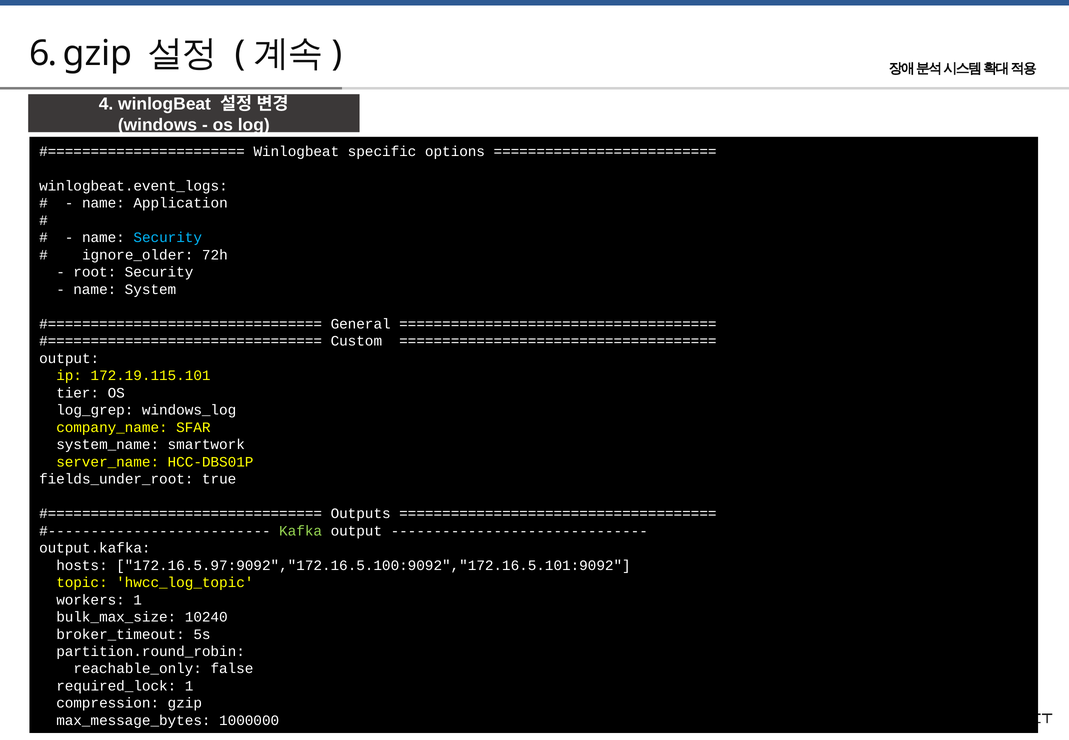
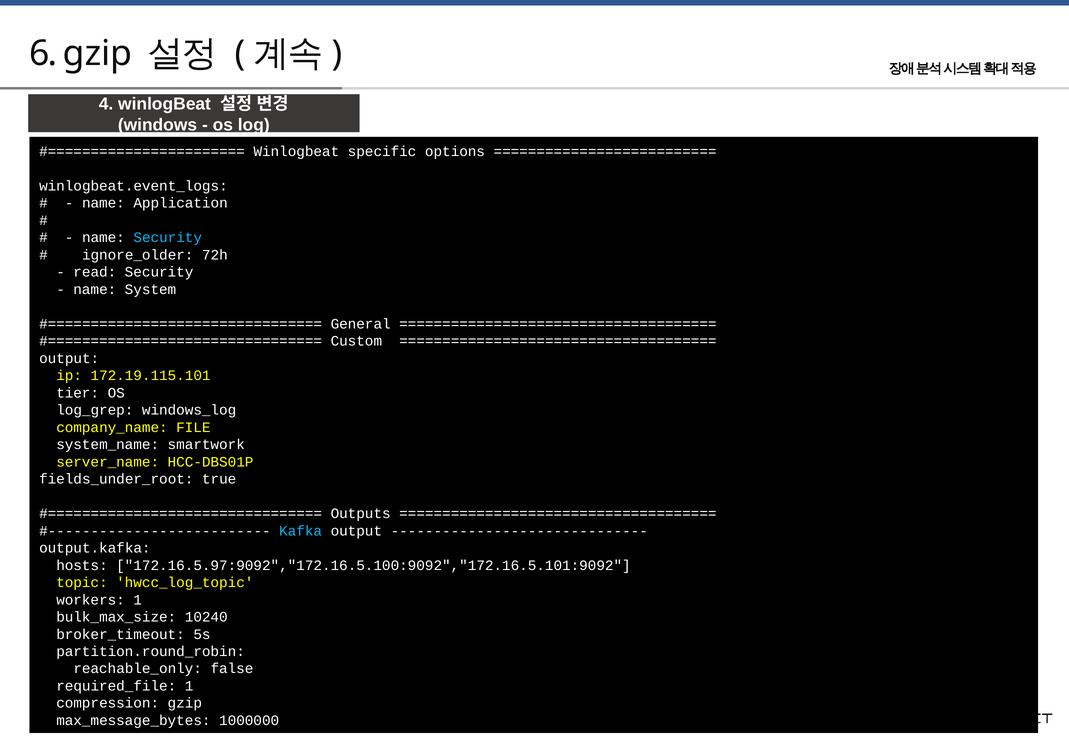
root: root -> read (95, 272)
SFAR: SFAR -> FILE (193, 427)
Kafka colour: light green -> light blue (301, 531)
required_lock: required_lock -> required_file (116, 686)
